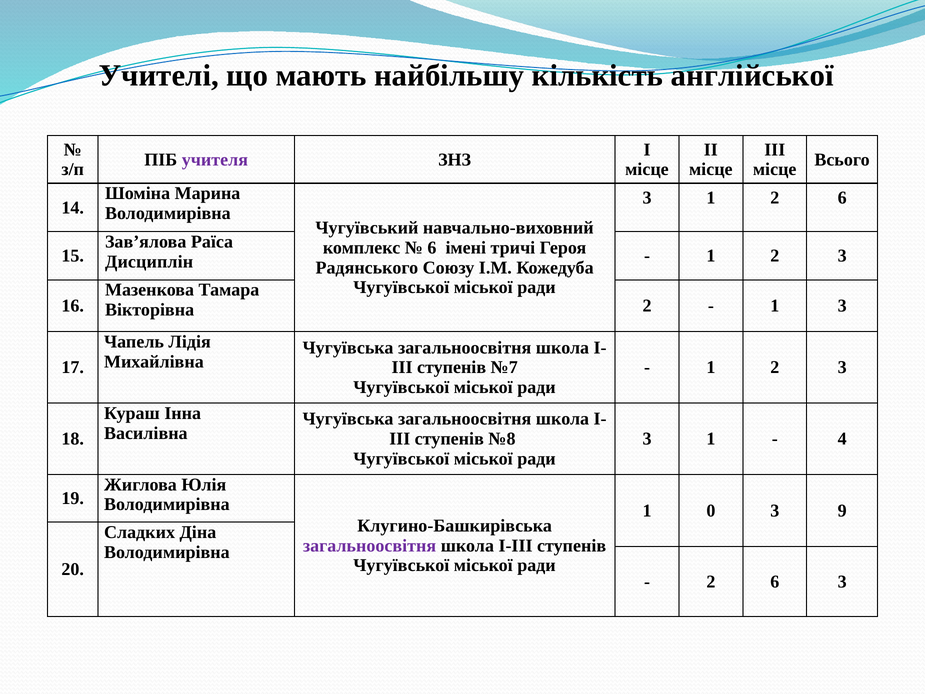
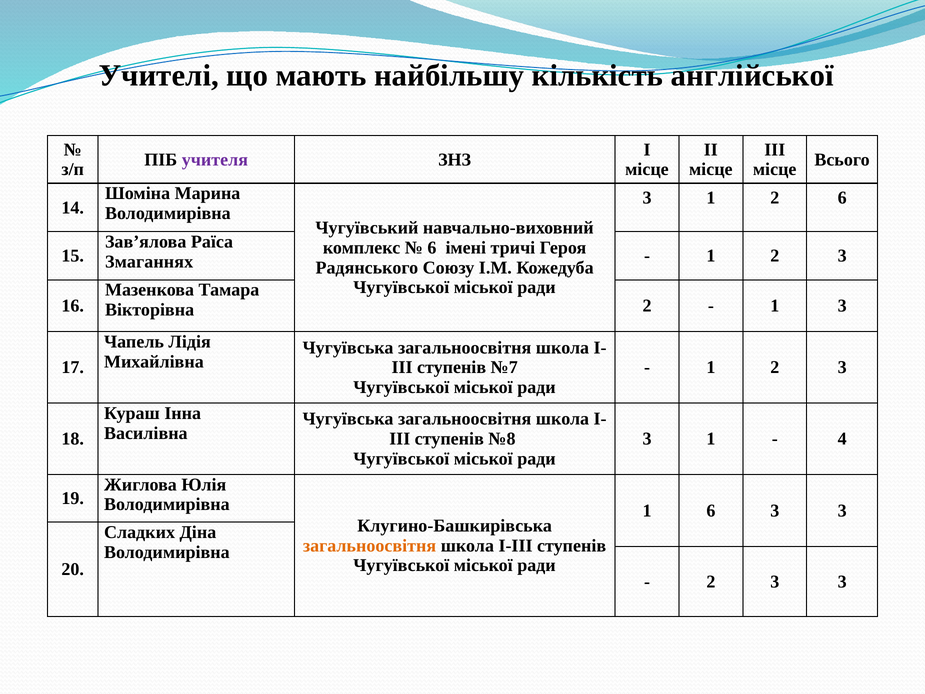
Дисциплін: Дисциплін -> Змаганнях (149, 262)
1 0: 0 -> 6 (711, 510)
9: 9 -> 3 (842, 510)
загальноосвітня colour: purple -> orange (370, 545)
6: 6 -> 3 (775, 581)
